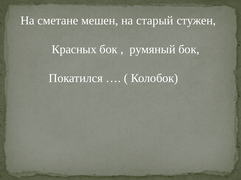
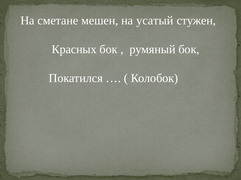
старый: старый -> усатый (155, 21)
